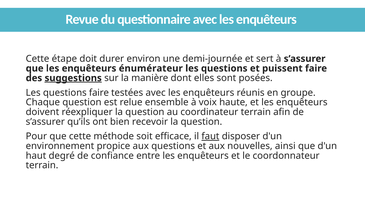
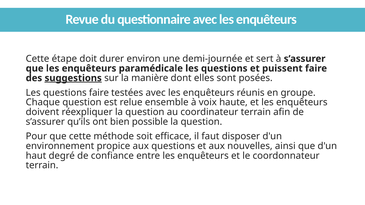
énumérateur: énumérateur -> paramédicale (151, 68)
recevoir: recevoir -> possible (150, 122)
faut underline: present -> none (210, 137)
